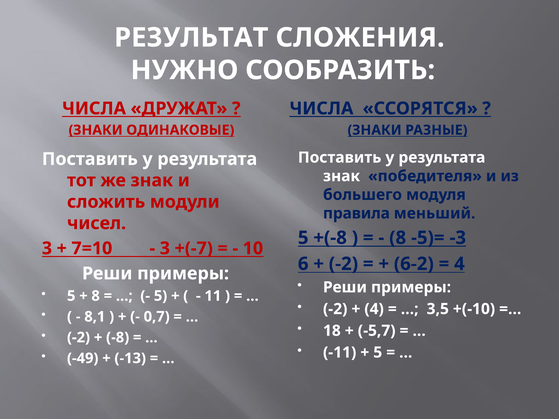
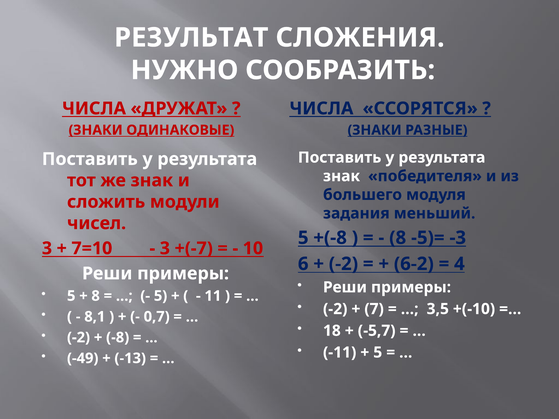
правила: правила -> задания (356, 213)
4: 4 -> 7 (374, 309)
